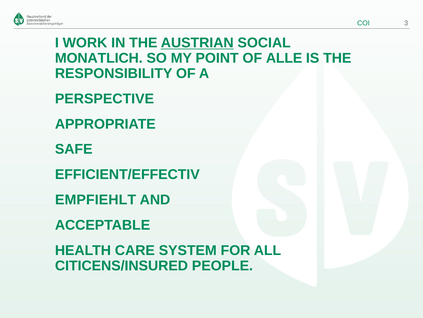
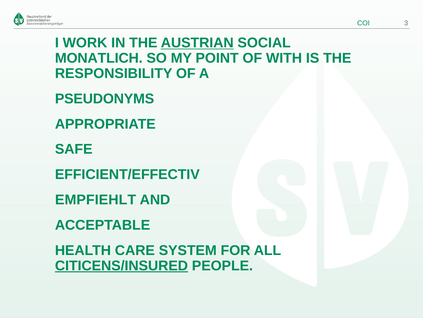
ALLE: ALLE -> WITH (284, 58)
PERSPECTIVE: PERSPECTIVE -> PSEUDONYMS (105, 99)
CITICENS/INSURED underline: none -> present (121, 265)
